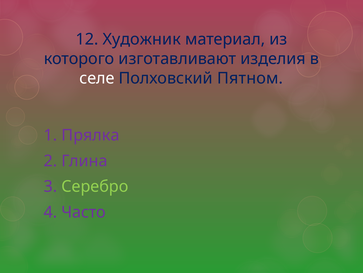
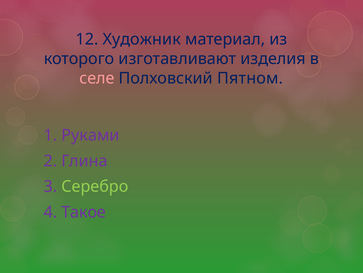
селе colour: white -> pink (97, 78)
Прялка: Прялка -> Руками (90, 135)
Часто: Часто -> Такое (84, 212)
